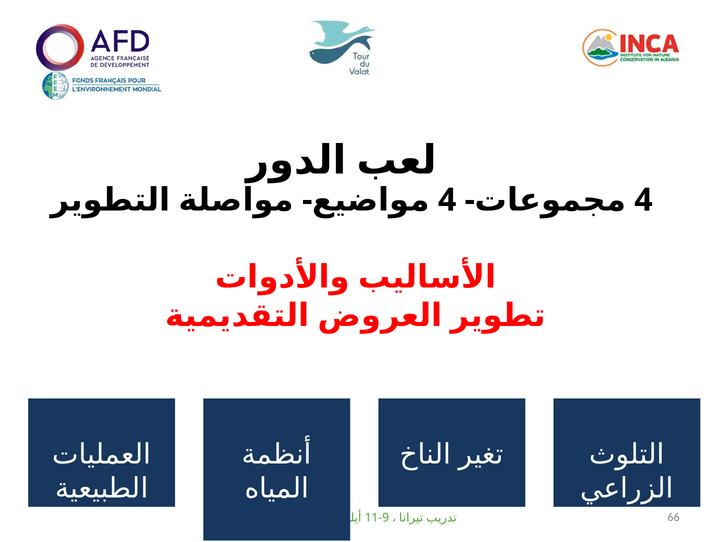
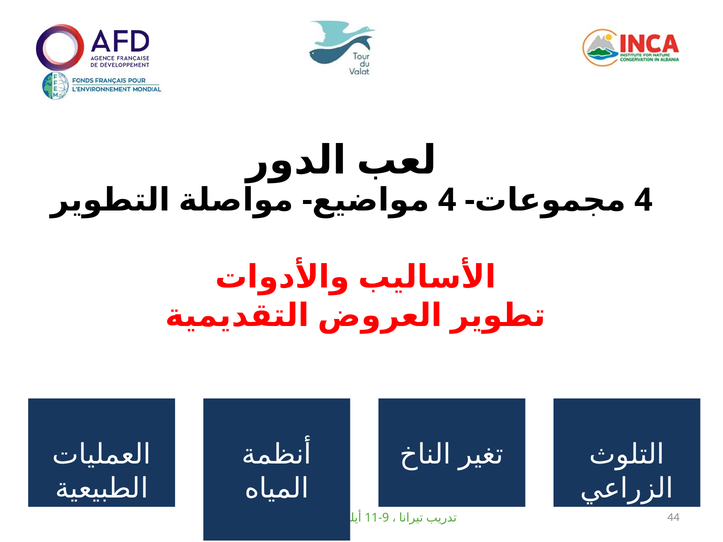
66: 66 -> 44 (674, 518)
